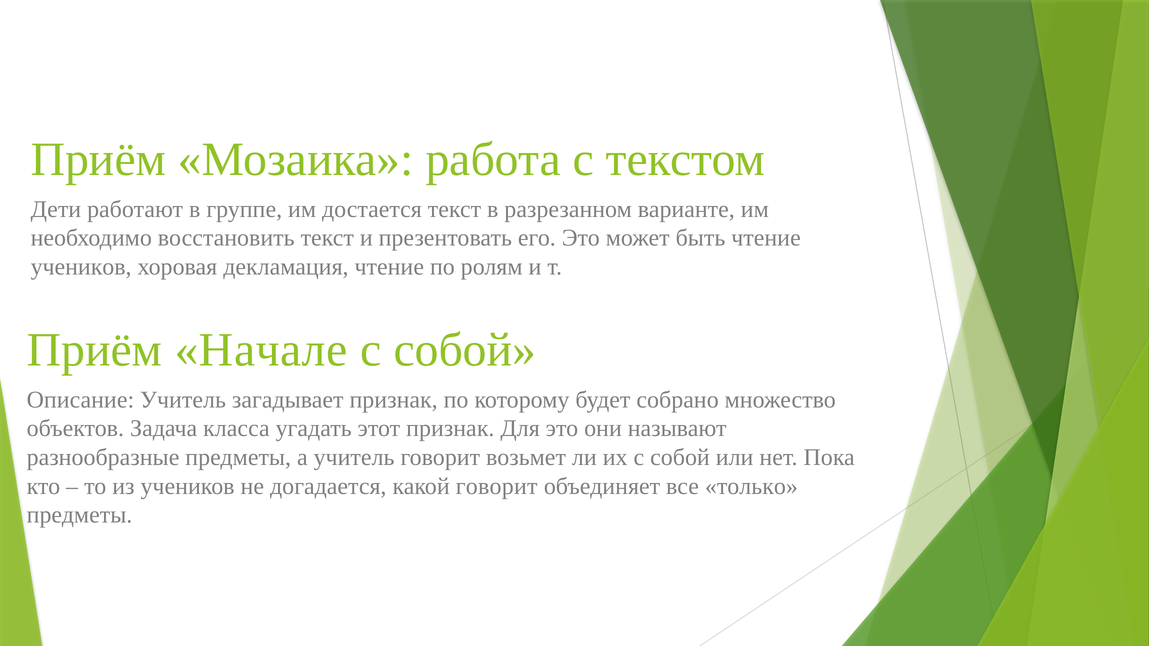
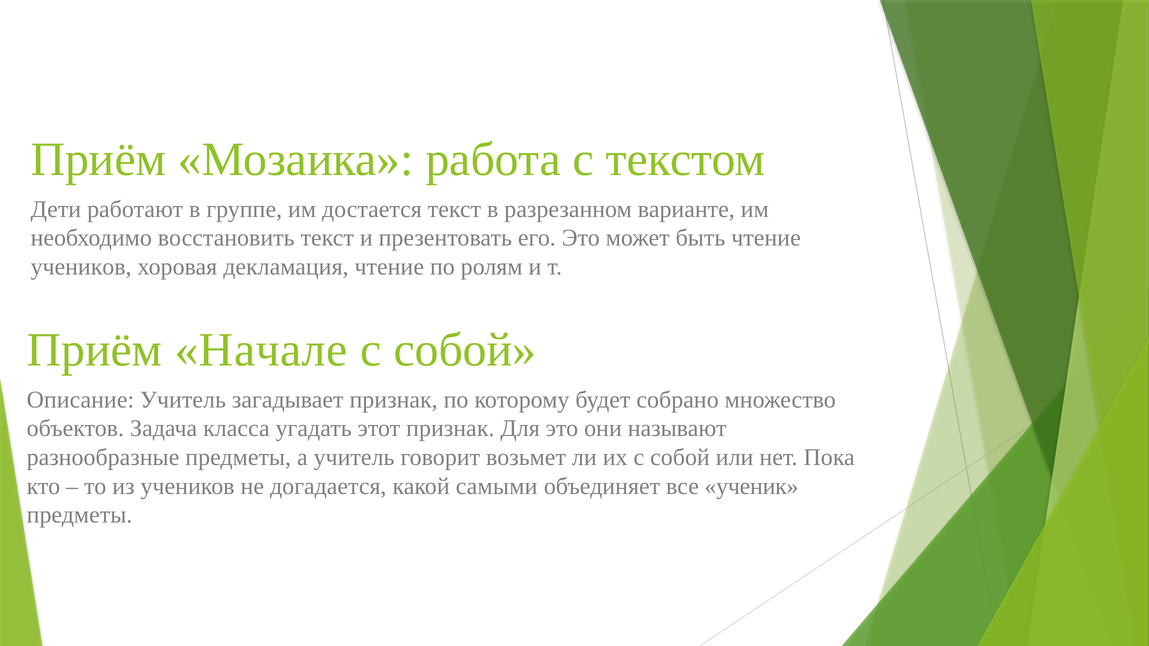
какой говорит: говорит -> самыми (497, 486)
только: только -> ученик (752, 486)
